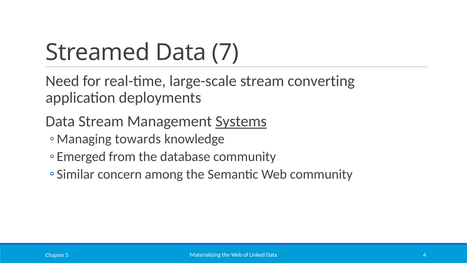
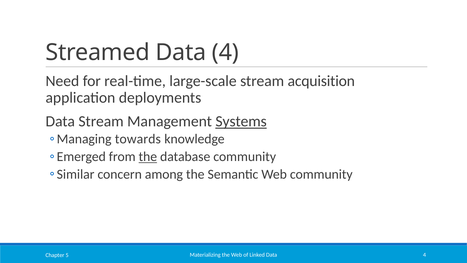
Streamed Data 7: 7 -> 4 (225, 52)
converting: converting -> acquisition (321, 81)
the underline: none -> present (148, 157)
